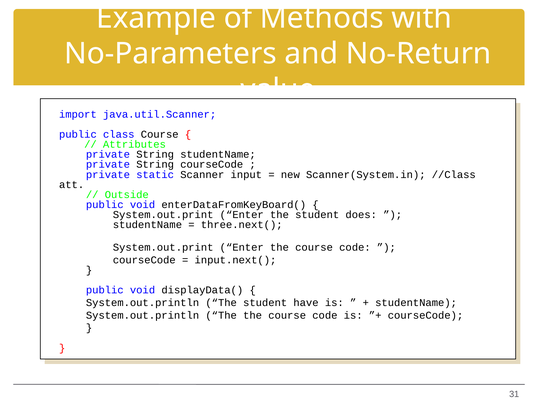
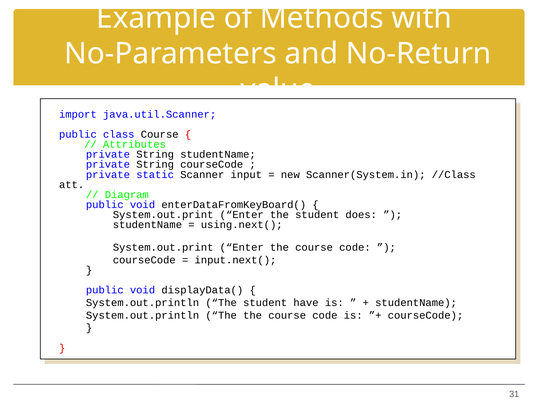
Outside: Outside -> Diagram (127, 194)
three.next(: three.next( -> using.next( (242, 225)
